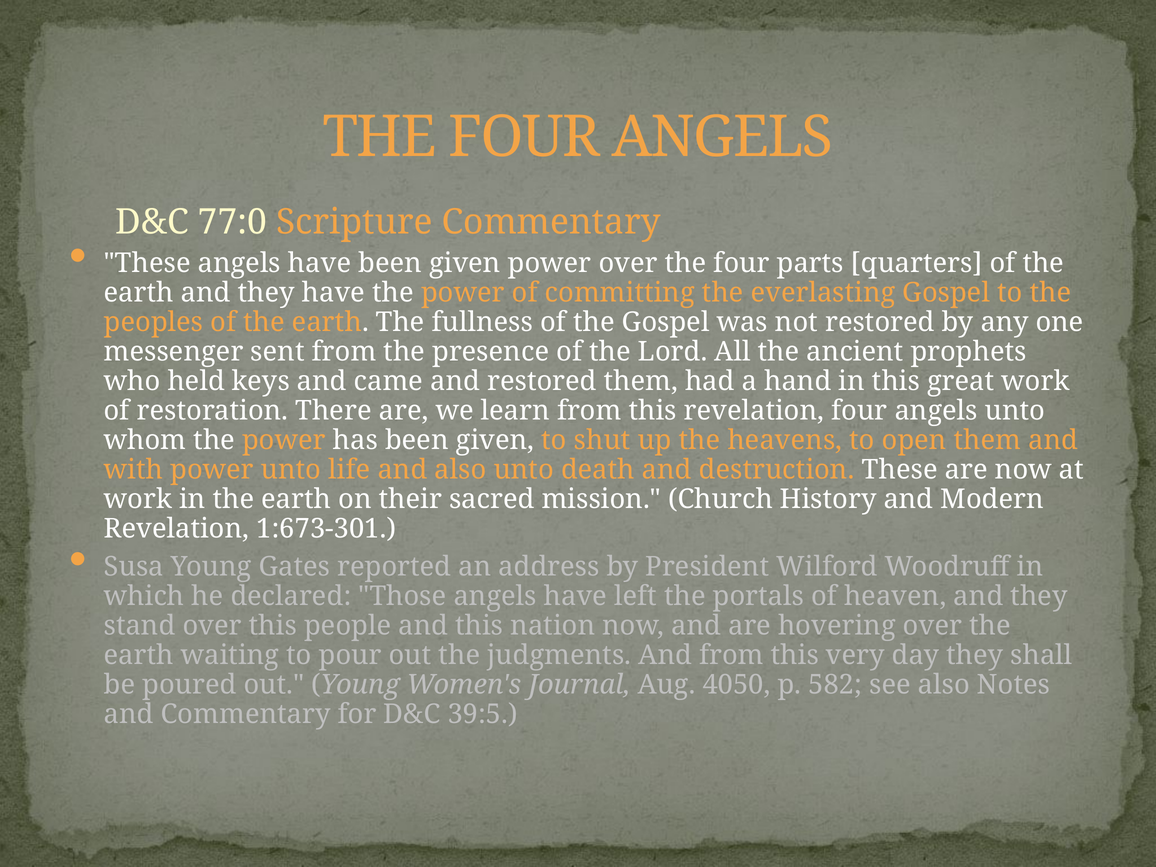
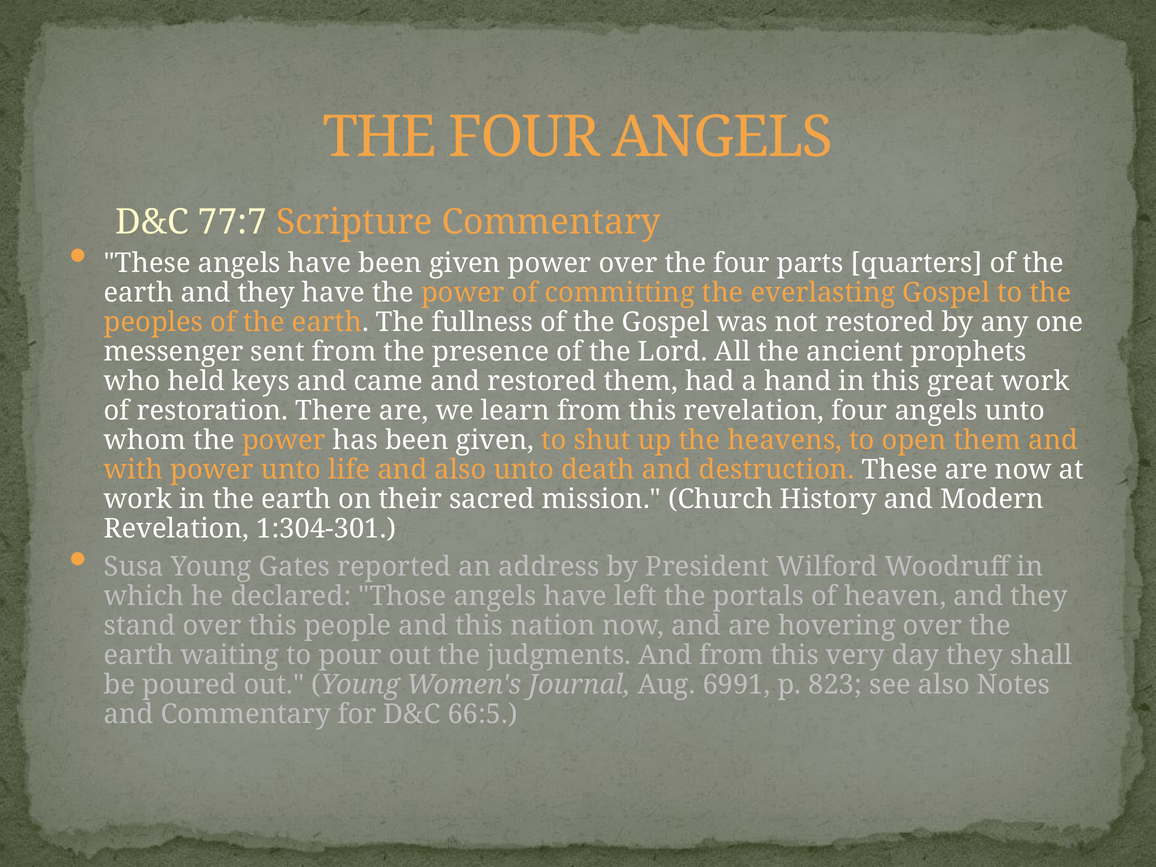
77:0: 77:0 -> 77:7 (232, 222)
1:673‑301: 1:673‑301 -> 1:304‑301 (326, 529)
4050: 4050 -> 6991 (737, 685)
582: 582 -> 823 (835, 685)
39:5: 39:5 -> 66:5 (483, 714)
